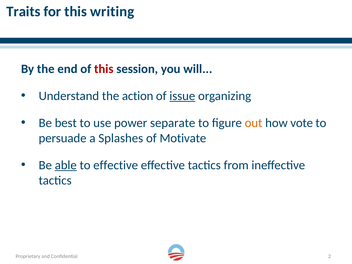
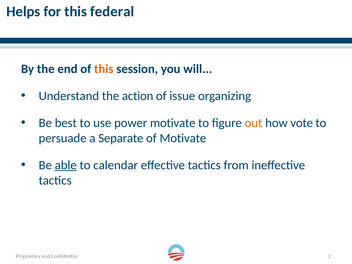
Traits: Traits -> Helps (23, 12)
writing: writing -> federal (112, 12)
this colour: red -> orange (104, 69)
issue underline: present -> none (182, 96)
power separate: separate -> motivate (173, 123)
Splashes: Splashes -> Separate (121, 138)
to effective: effective -> calendar (116, 165)
